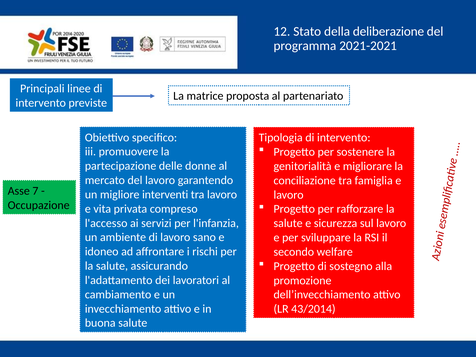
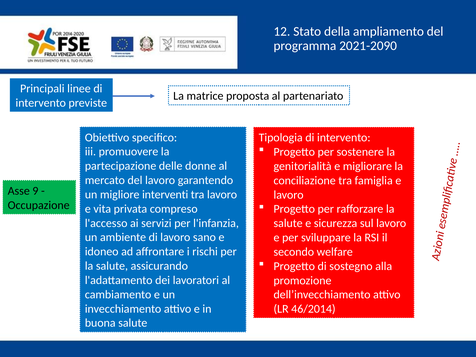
deliberazione: deliberazione -> ampliamento (388, 31)
2021-2021: 2021-2021 -> 2021-2090 (368, 46)
7: 7 -> 9 (35, 191)
43/2014: 43/2014 -> 46/2014 (313, 309)
